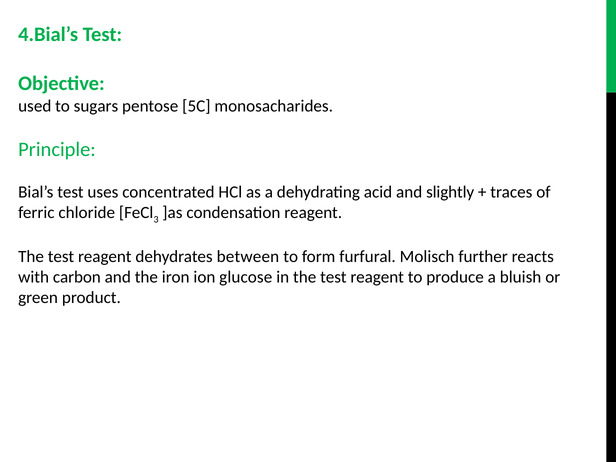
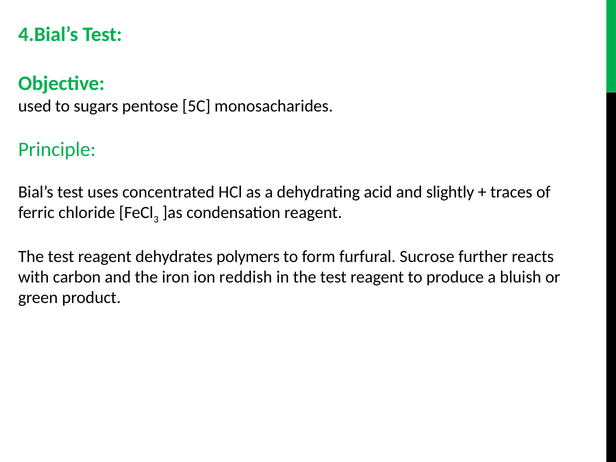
between: between -> polymers (248, 257)
Molisch: Molisch -> Sucrose (427, 257)
glucose: glucose -> reddish (246, 277)
